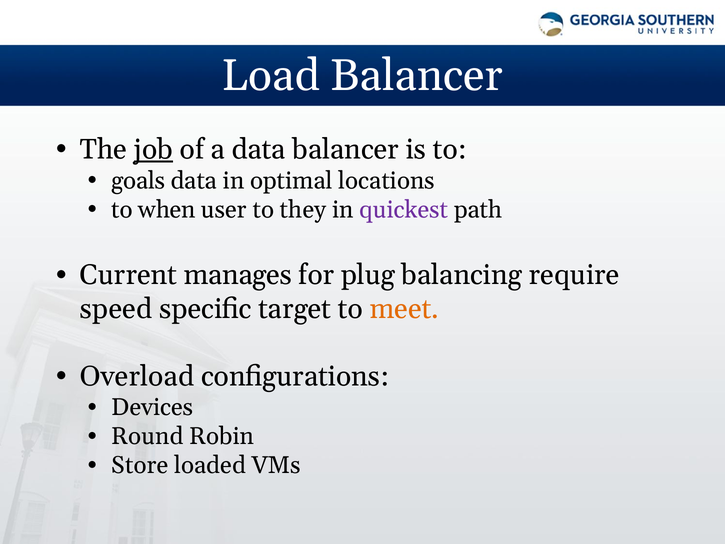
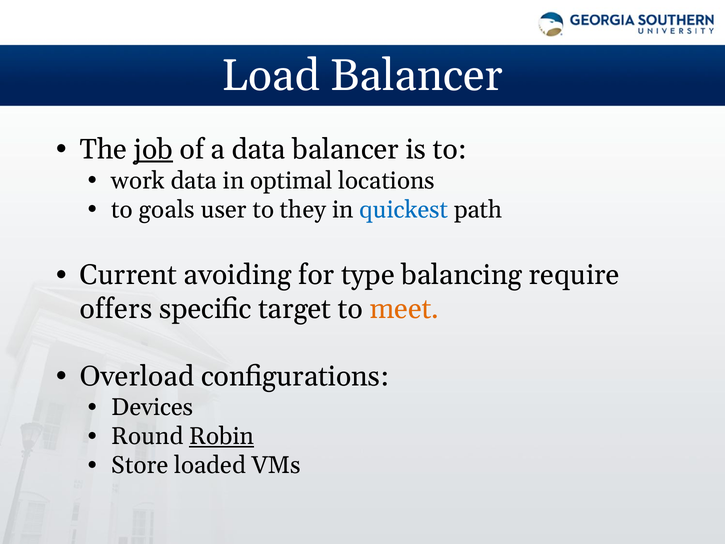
goals: goals -> work (138, 180)
when: when -> goals (167, 209)
quickest colour: purple -> blue (404, 209)
manages: manages -> avoiding (238, 275)
plug: plug -> type (368, 275)
speed: speed -> offers (116, 309)
Robin underline: none -> present (222, 436)
